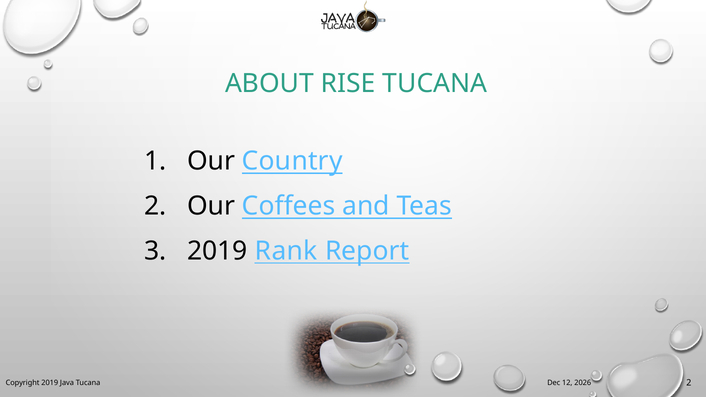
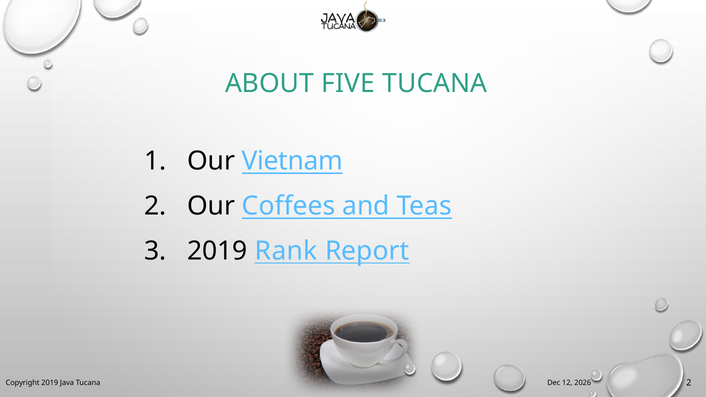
RISE: RISE -> FIVE (348, 84)
Country: Country -> Vietnam (292, 161)
